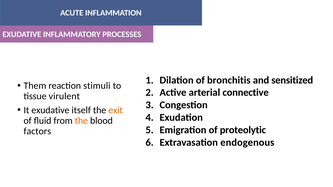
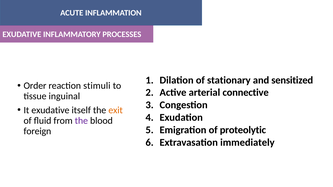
bronchitis: bronchitis -> stationary (229, 80)
Them: Them -> Order (35, 86)
virulent: virulent -> inguinal (64, 96)
the colour: orange -> purple (81, 121)
factors: factors -> foreign (37, 131)
endogenous: endogenous -> immediately (247, 143)
